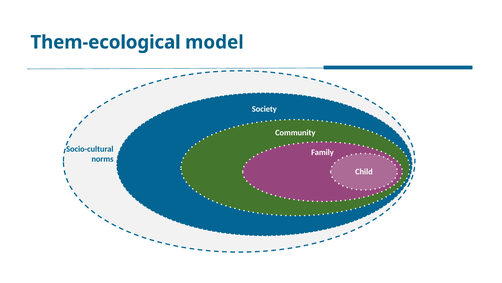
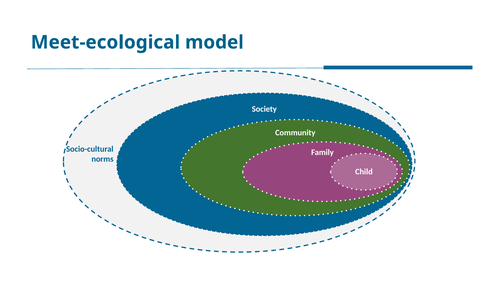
Them-ecological: Them-ecological -> Meet-ecological (105, 42)
